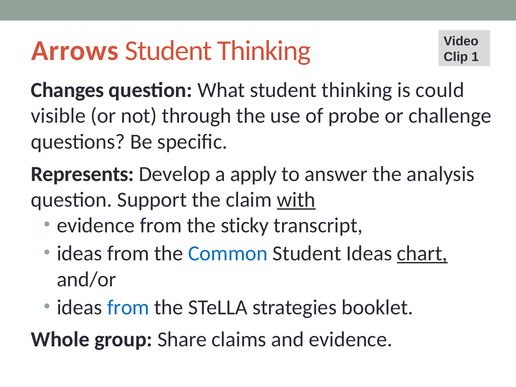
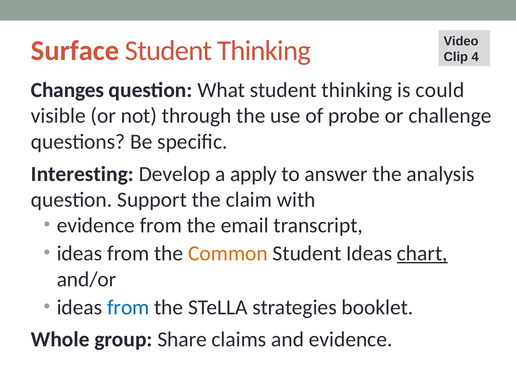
Arrows: Arrows -> Surface (75, 51)
1: 1 -> 4 (475, 57)
Represents: Represents -> Interesting (82, 174)
with underline: present -> none (296, 200)
sticky: sticky -> email (245, 226)
Common colour: blue -> orange (228, 253)
